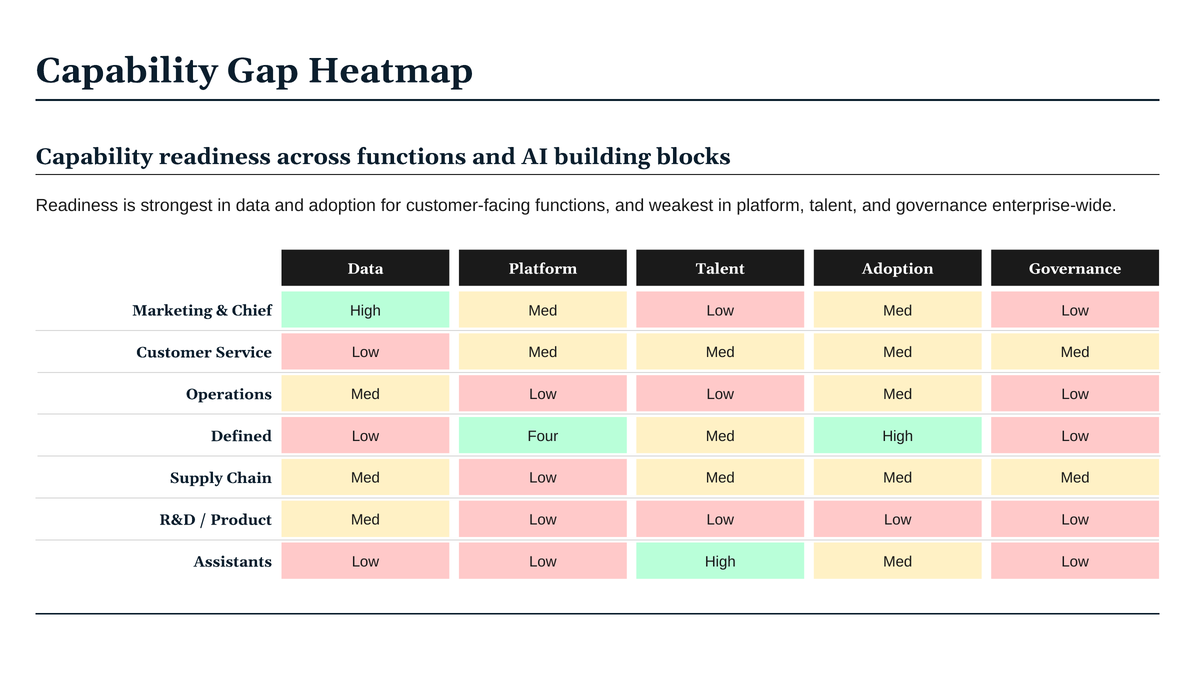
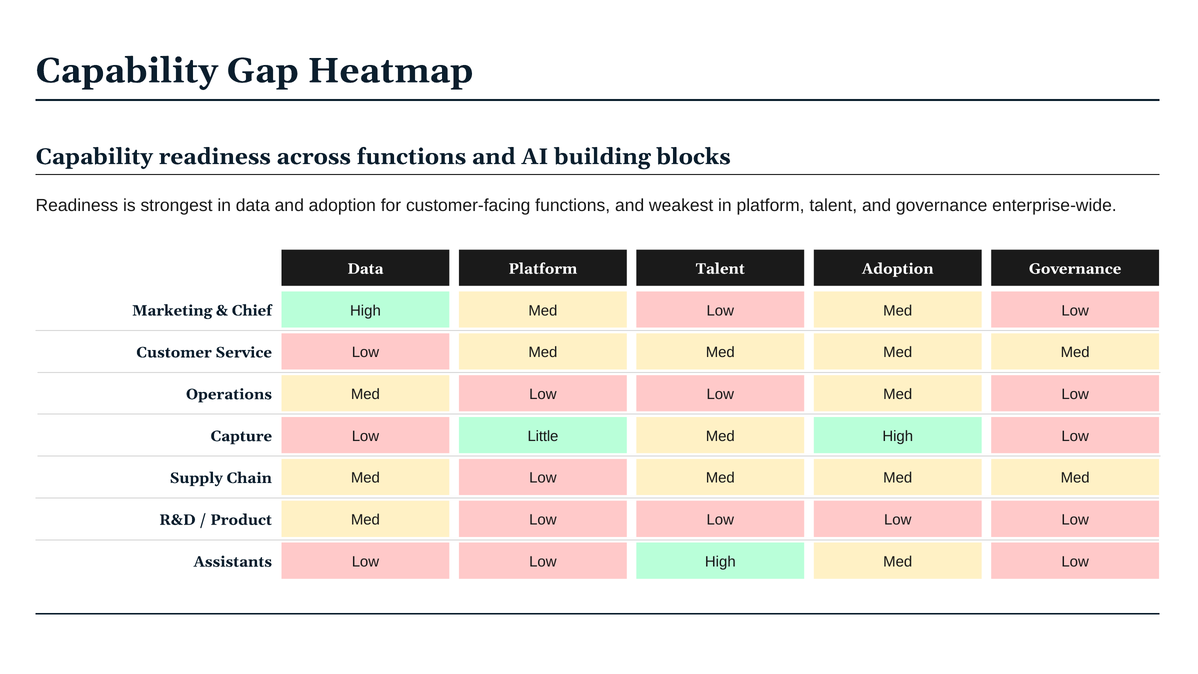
Four: Four -> Little (543, 436)
Defined: Defined -> Capture (241, 436)
